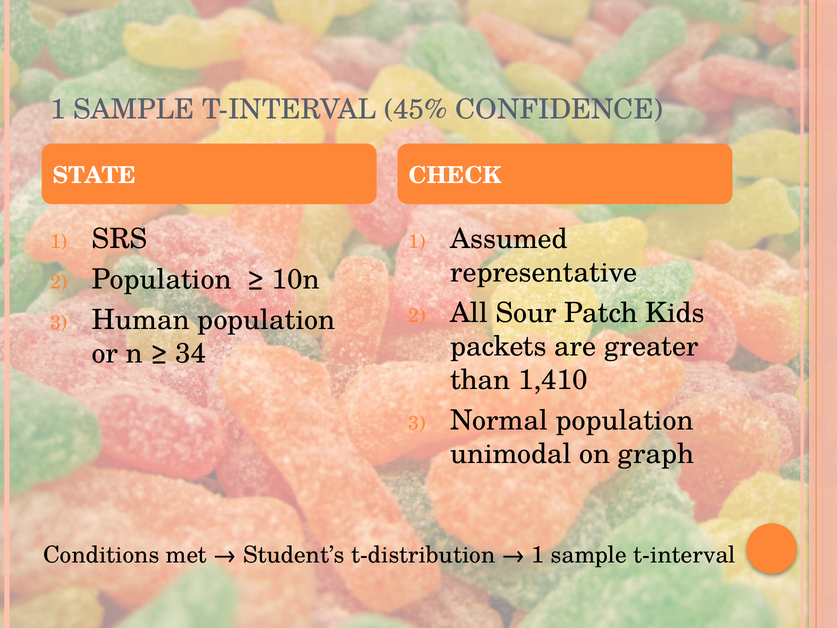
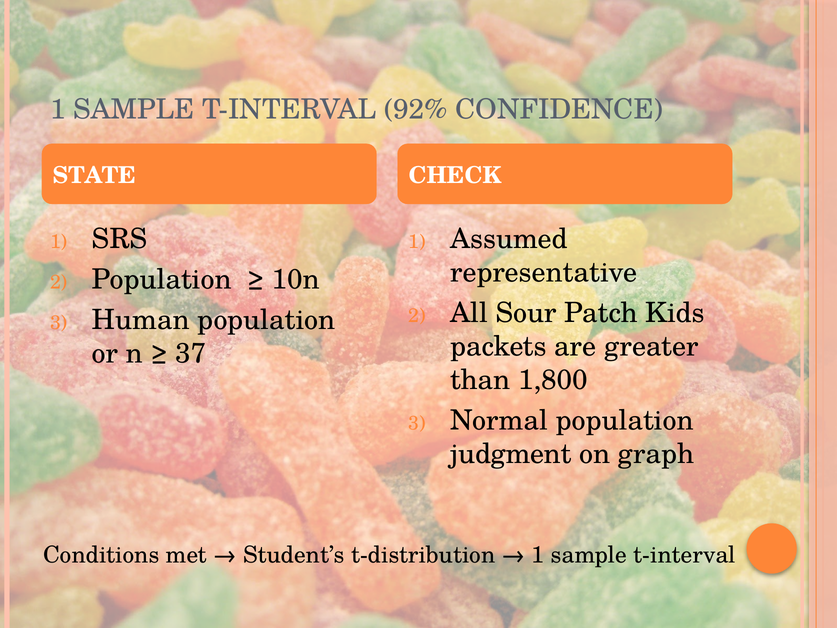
45%: 45% -> 92% (416, 109)
34: 34 -> 37 (191, 353)
1,410: 1,410 -> 1,800 (553, 380)
unimodal: unimodal -> judgment (511, 454)
